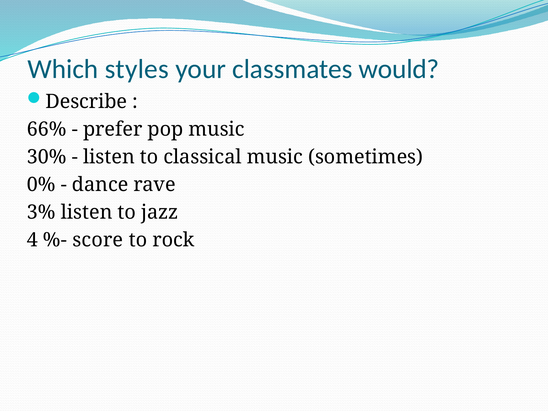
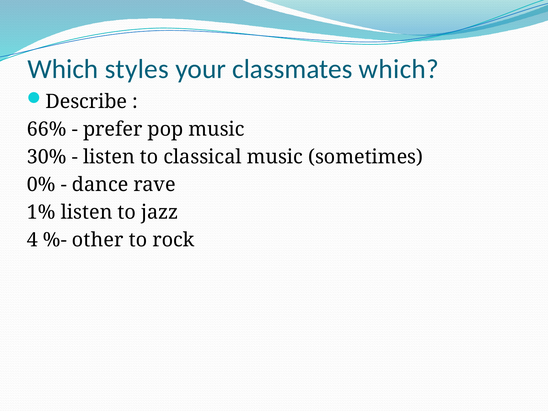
classmates would: would -> which (399, 69)
3%: 3% -> 1% (41, 212)
score: score -> other (98, 240)
